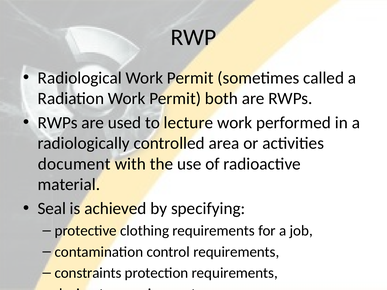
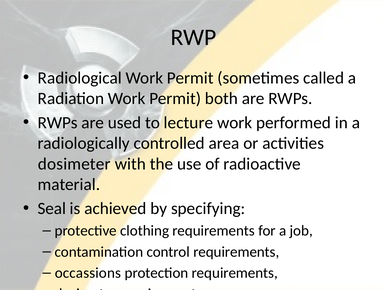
document: document -> dosimeter (74, 164)
constraints: constraints -> occassions (88, 273)
